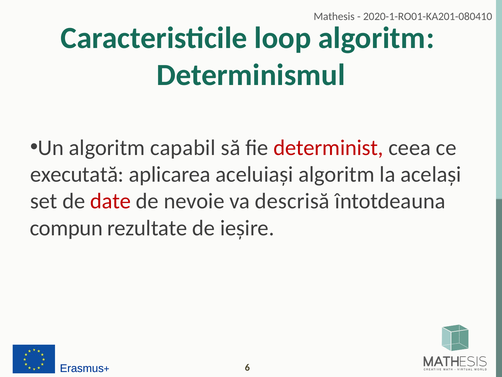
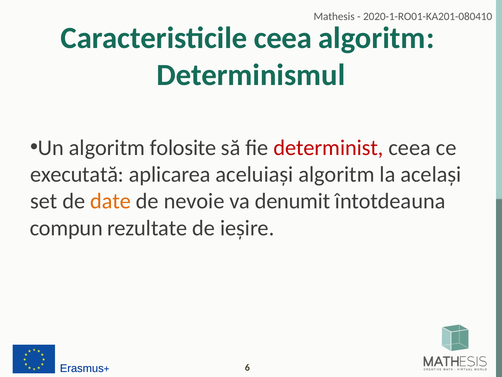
Caracteristicile loop: loop -> ceea (283, 38)
capabil: capabil -> folosite (183, 147)
date colour: red -> orange (111, 201)
descrisă: descrisă -> denumit (293, 201)
